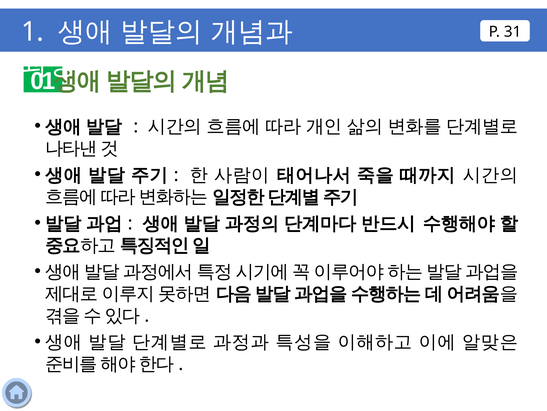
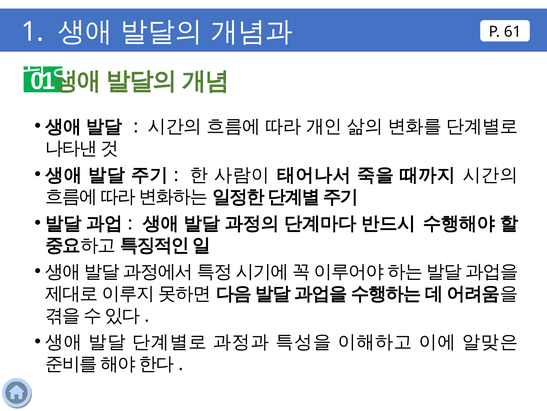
31: 31 -> 61 (513, 32)
